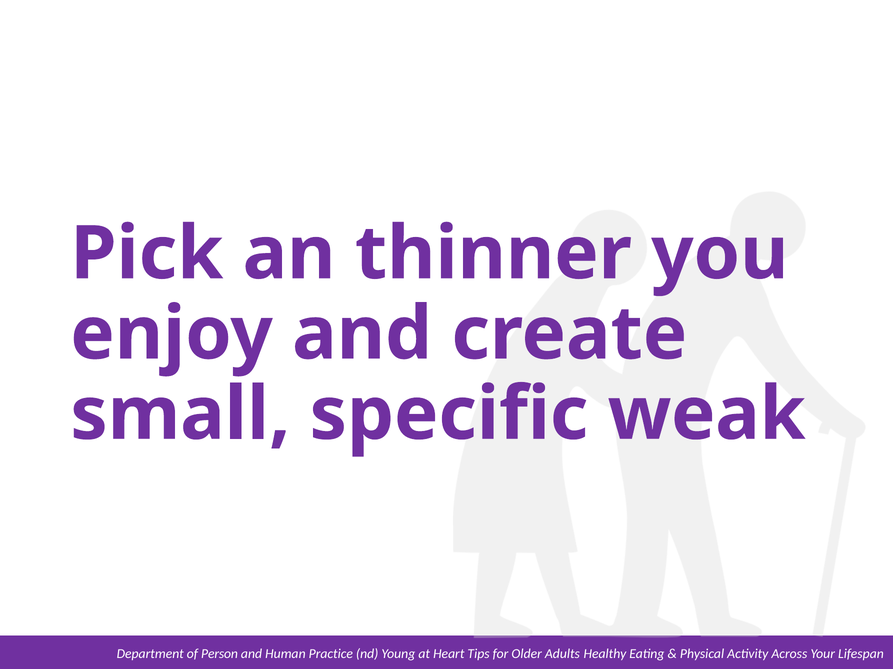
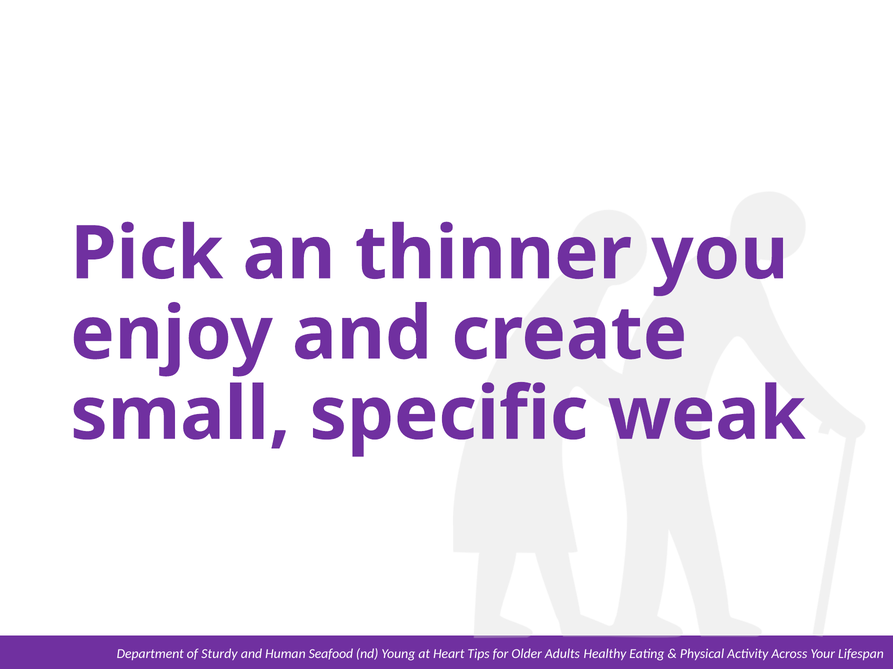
Person: Person -> Sturdy (219, 655)
Practice: Practice -> Seafood (331, 655)
